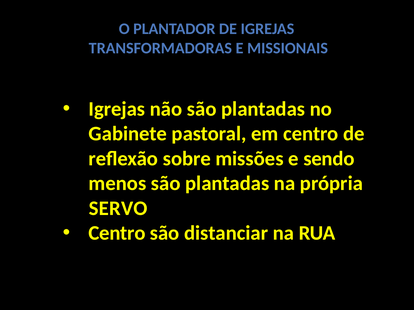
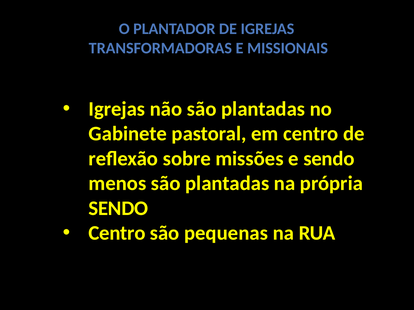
SERVO: SERVO -> SENDO (118, 209)
distanciar: distanciar -> pequenas (226, 233)
